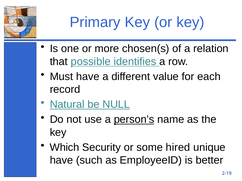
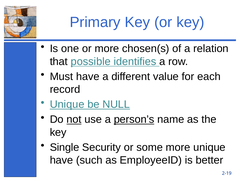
Natural: Natural -> Unique (67, 105)
not underline: none -> present (74, 120)
Which: Which -> Single (65, 148)
some hired: hired -> more (178, 148)
